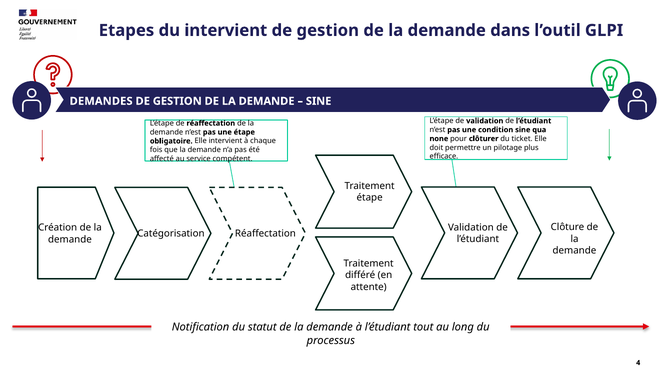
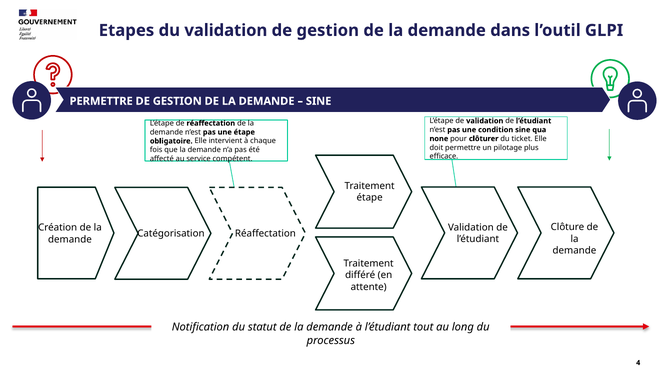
du intervient: intervient -> validation (226, 30)
DEMANDES: DEMANDES -> PERMETTRE (101, 101)
